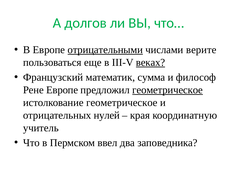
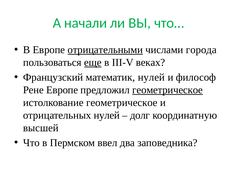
долгов: долгов -> начали (86, 23)
верите: верите -> города (201, 50)
еще underline: none -> present (93, 62)
веках underline: present -> none (151, 62)
математик сумма: сумма -> нулей (151, 77)
края: края -> долг (140, 115)
учитель: учитель -> высшей (41, 128)
